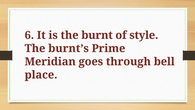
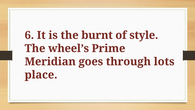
burnt’s: burnt’s -> wheel’s (69, 48)
bell: bell -> lots (164, 61)
